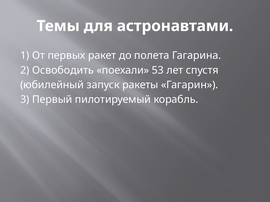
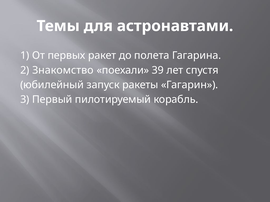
Освободить: Освободить -> Знакомство (63, 70)
53: 53 -> 39 (158, 70)
